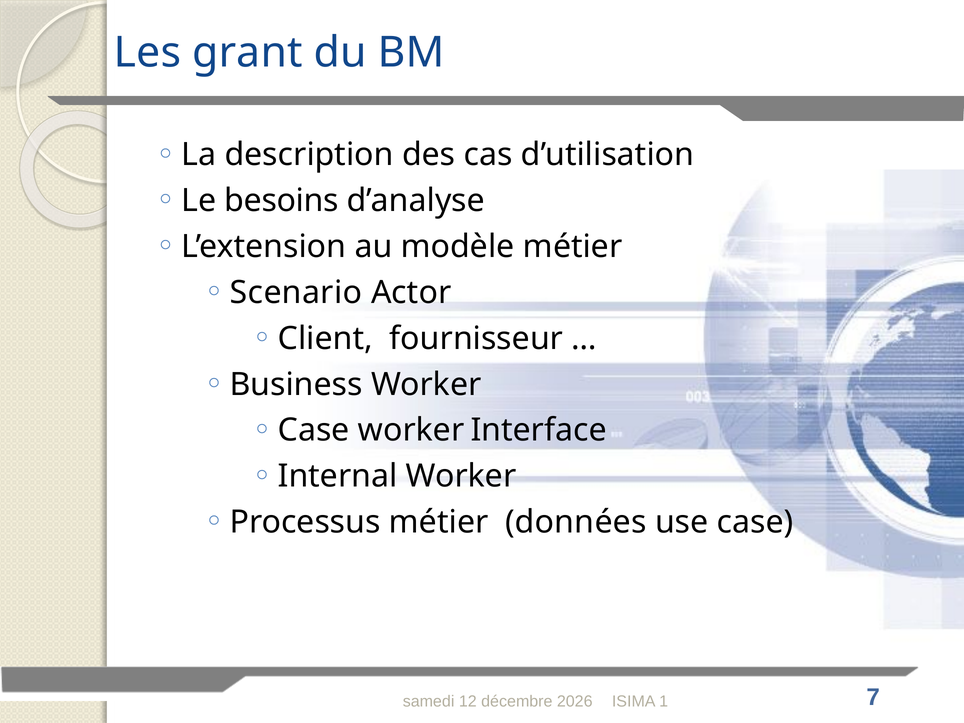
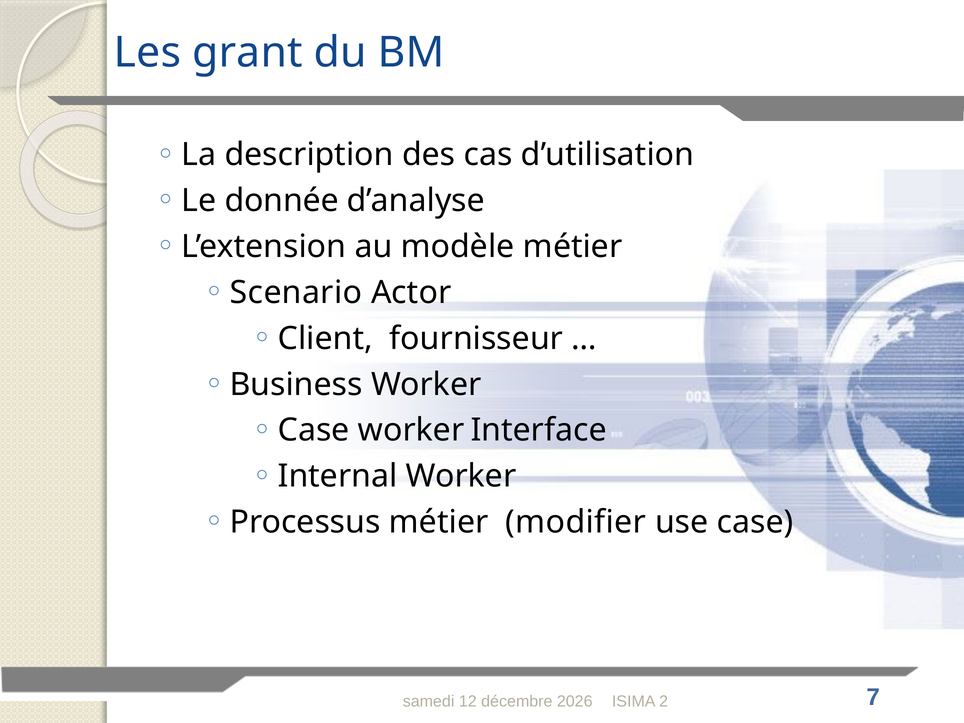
besoins: besoins -> donnée (282, 201)
données: données -> modifier (576, 522)
1: 1 -> 2 (664, 702)
